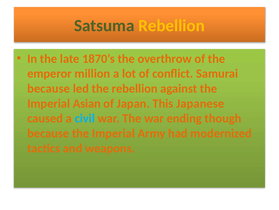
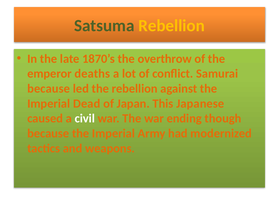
million: million -> deaths (92, 73)
Asian: Asian -> Dead (87, 103)
civil colour: light blue -> white (85, 118)
